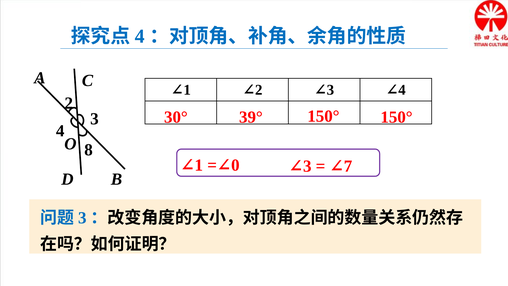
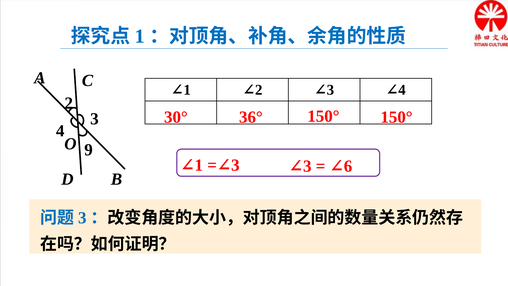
4: 4 -> 1 (140, 36)
39°: 39° -> 36° (251, 117)
8: 8 -> 9 (89, 150)
0: 0 -> 3 (235, 165)
7: 7 -> 6 (348, 166)
